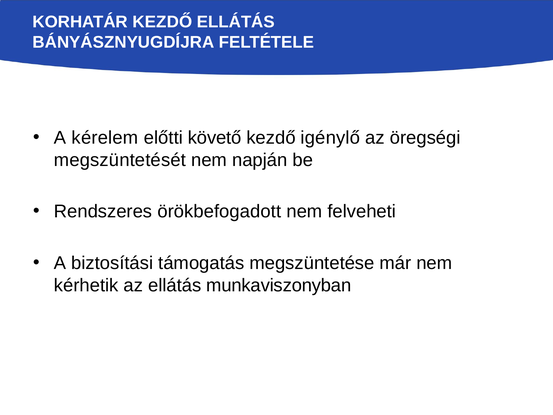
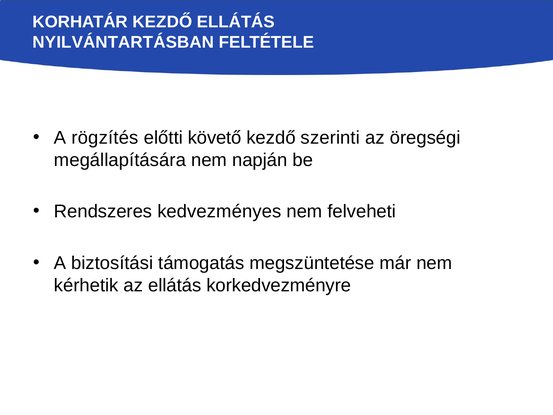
BÁNYÁSZNYUGDÍJRA: BÁNYÁSZNYUGDÍJRA -> NYILVÁNTARTÁSBAN (123, 42)
kérelem: kérelem -> rögzítés (105, 138)
igénylő: igénylő -> szerinti (330, 138)
megszüntetését: megszüntetését -> megállapítására (120, 160)
örökbefogadott: örökbefogadott -> kedvezményes (219, 211)
munkaviszonyban: munkaviszonyban -> korkedvezményre (279, 285)
